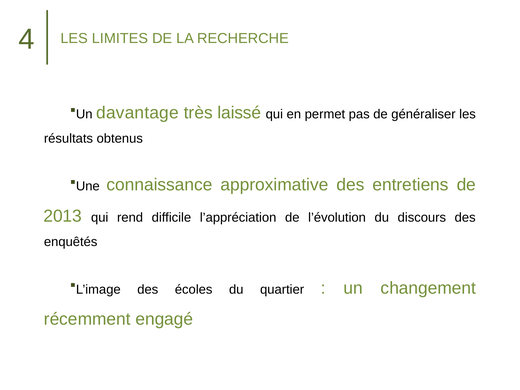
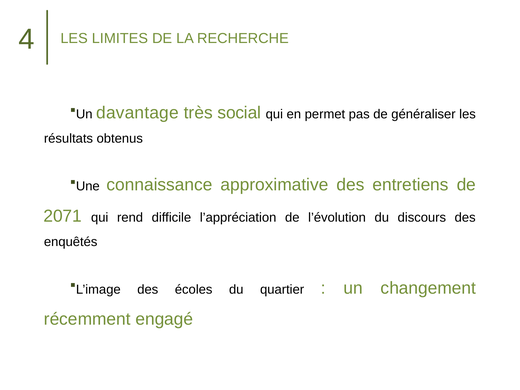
laissé: laissé -> social (239, 113)
2013: 2013 -> 2071 (63, 216)
